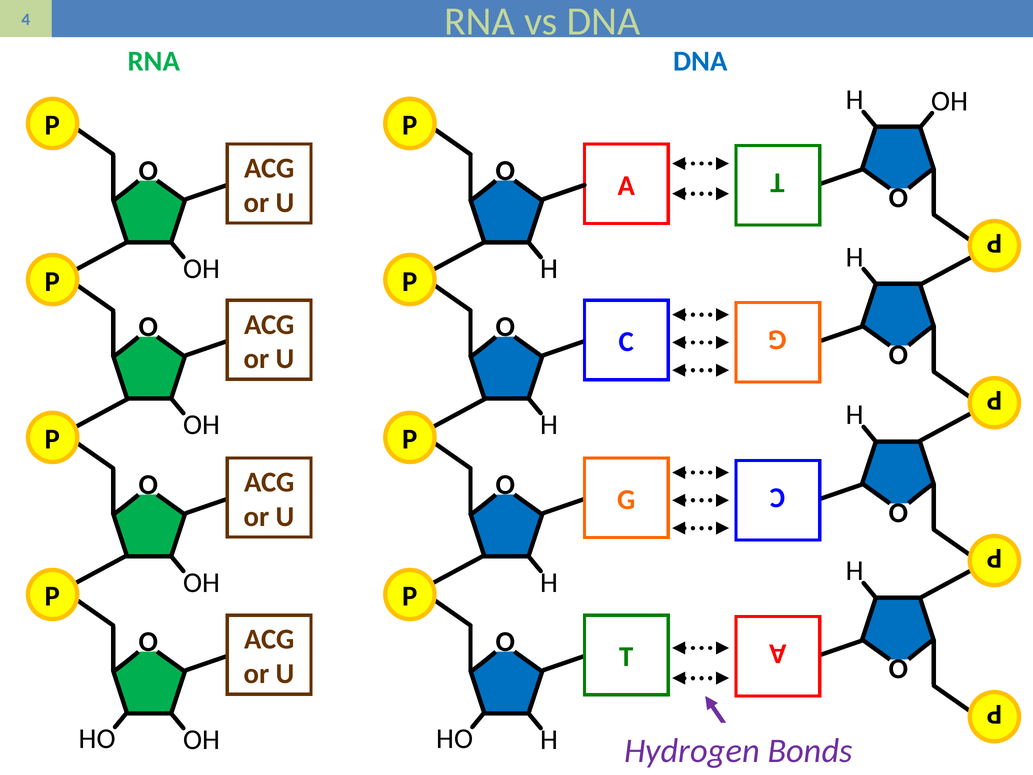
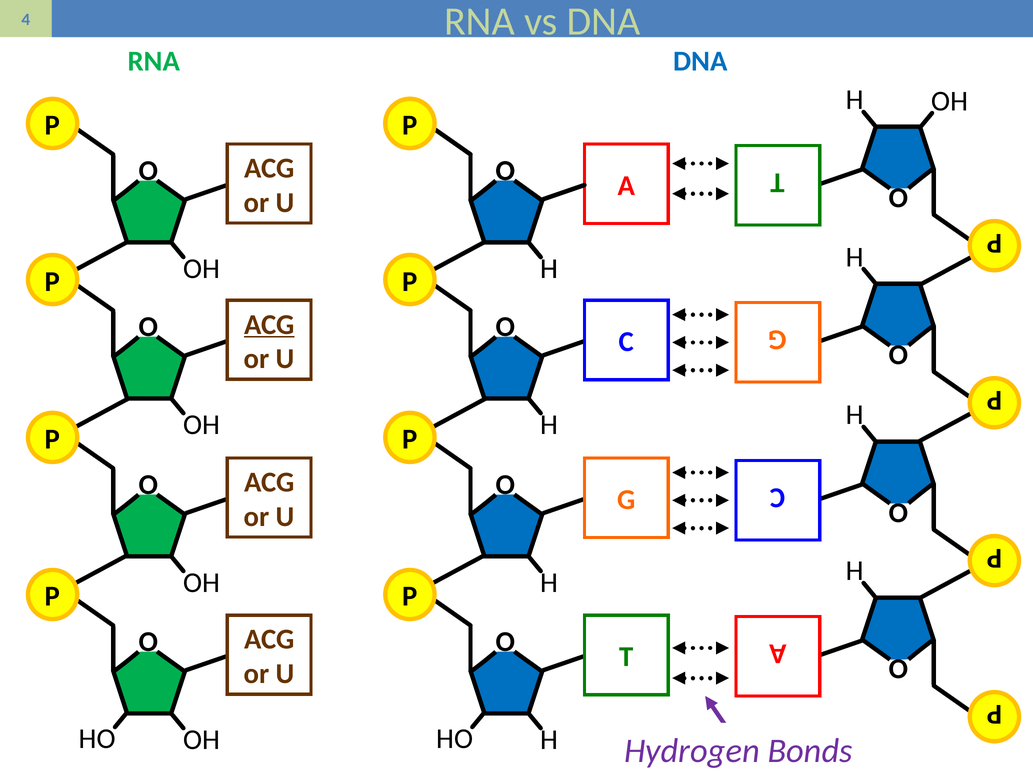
ACG underline: none -> present (269, 324)
